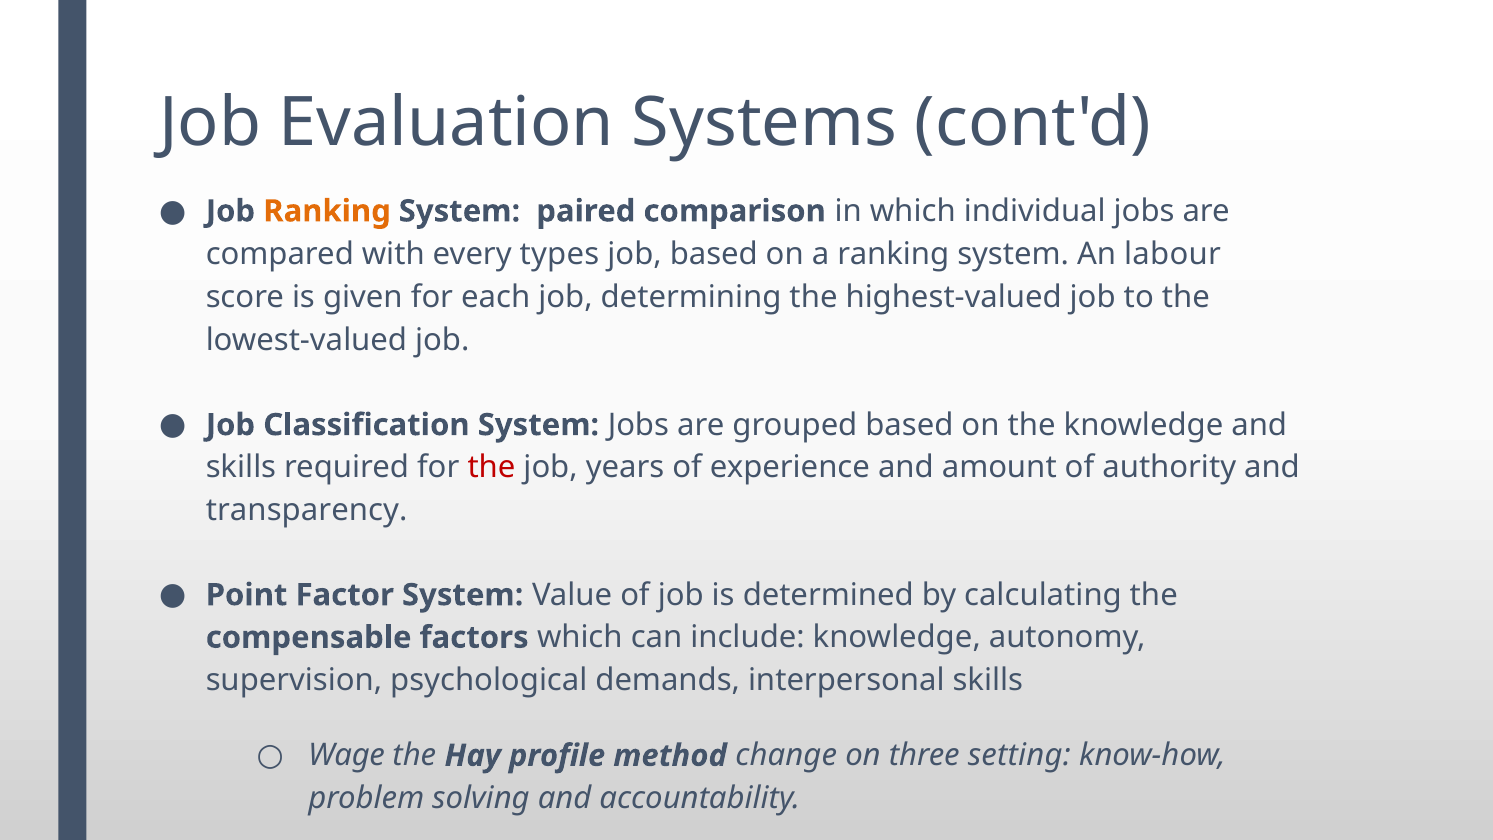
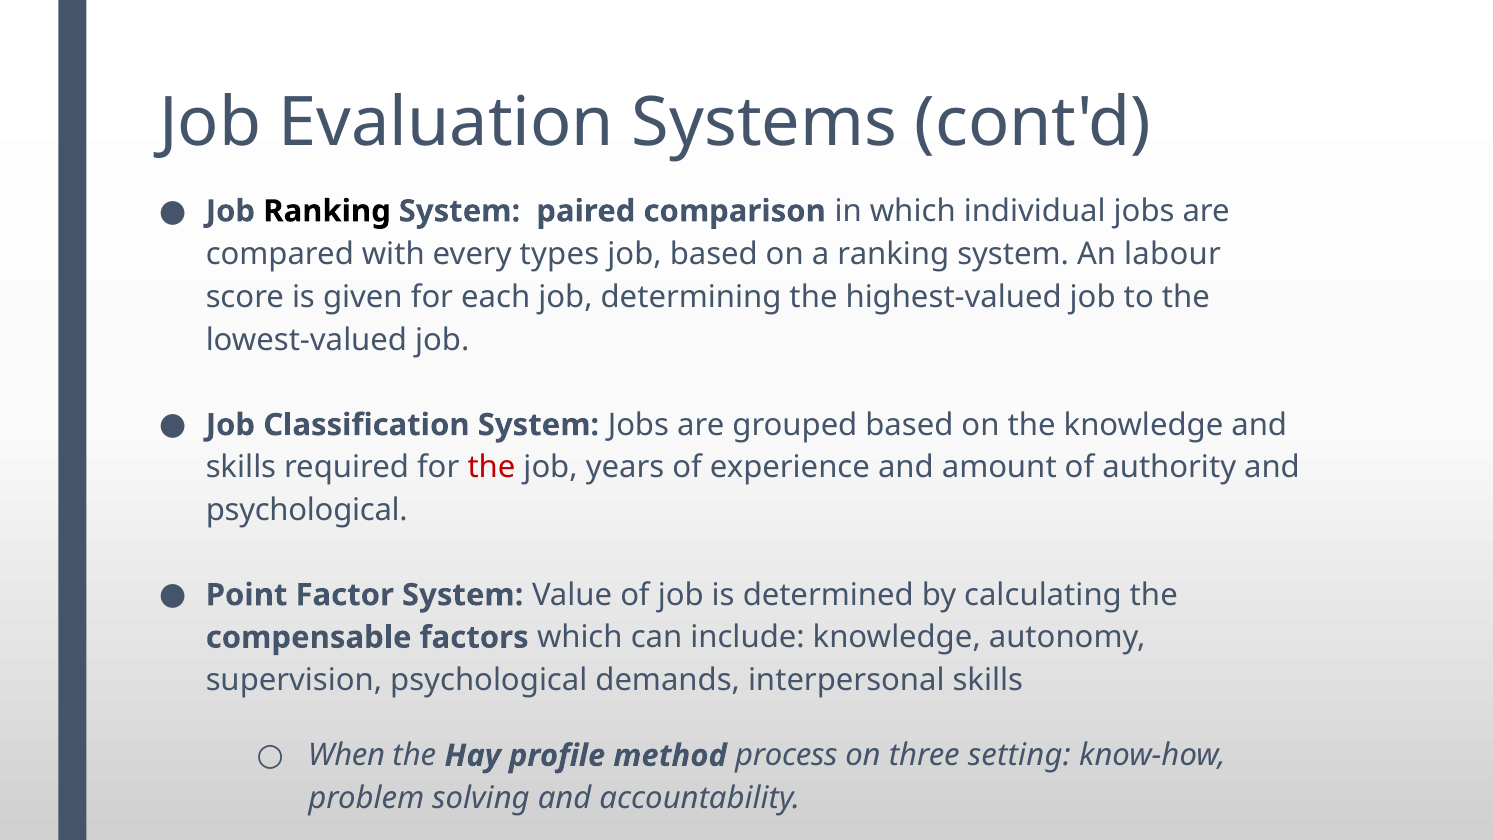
Ranking colour: orange -> black (327, 211)
transparency: transparency -> psychological (307, 510)
Wage: Wage -> When (347, 756)
change: change -> process (786, 756)
